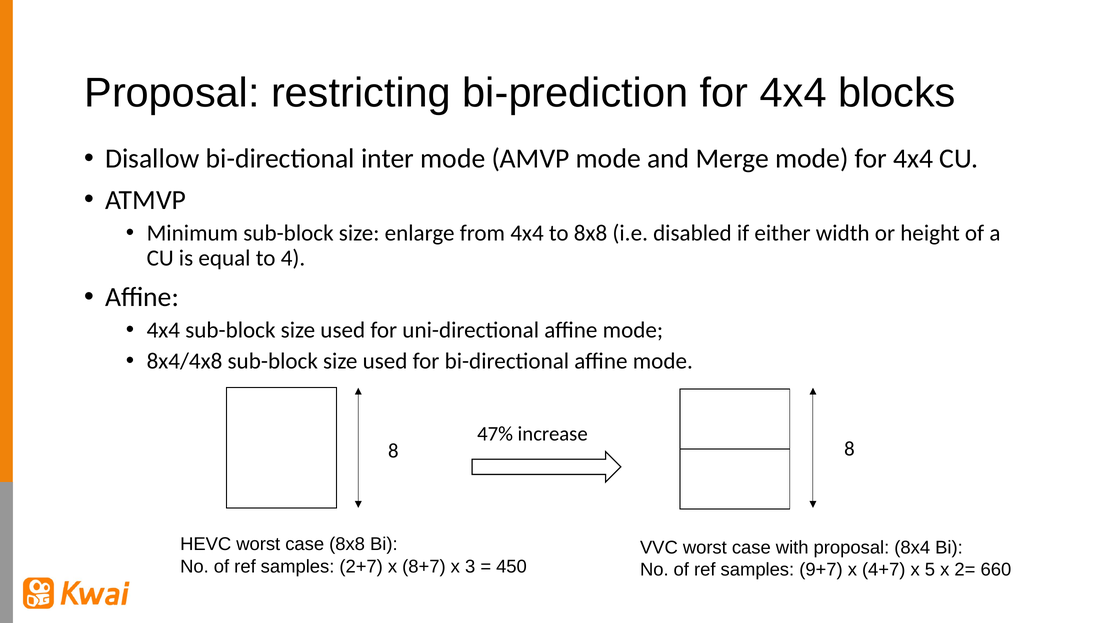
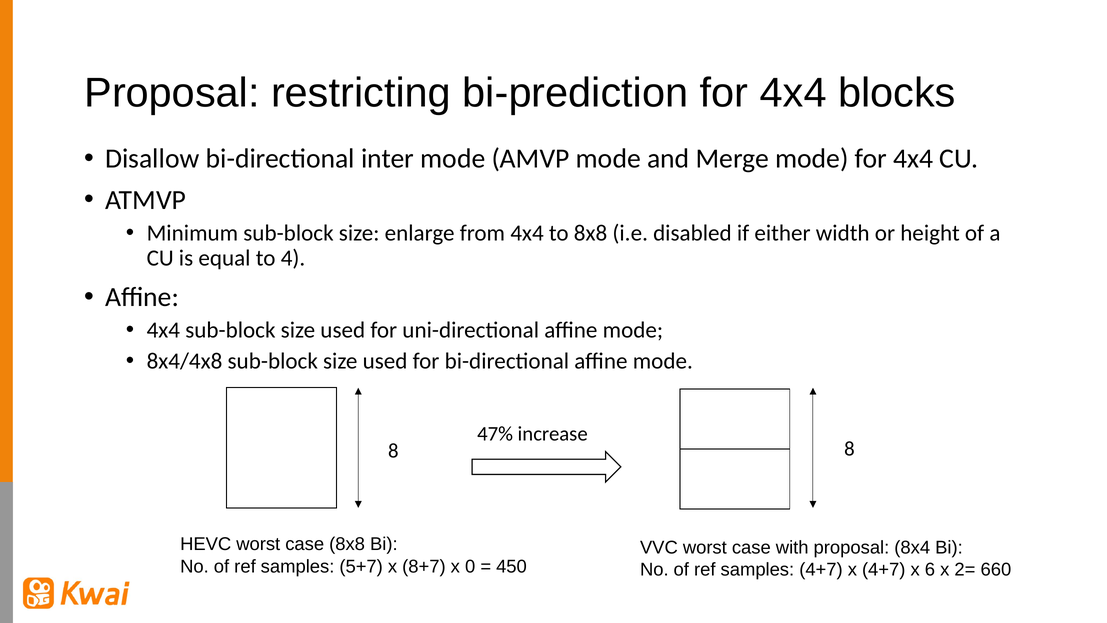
2+7: 2+7 -> 5+7 (361, 566)
3: 3 -> 0 (470, 566)
samples 9+7: 9+7 -> 4+7 (821, 569)
5: 5 -> 6 (930, 569)
